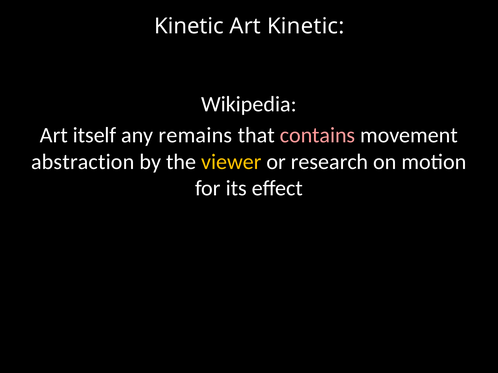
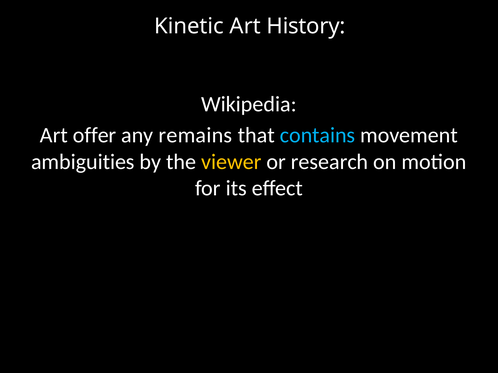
Art Kinetic: Kinetic -> History (306, 26)
itself: itself -> offer (95, 135)
contains colour: pink -> light blue (318, 135)
abstraction: abstraction -> ambiguities (83, 162)
